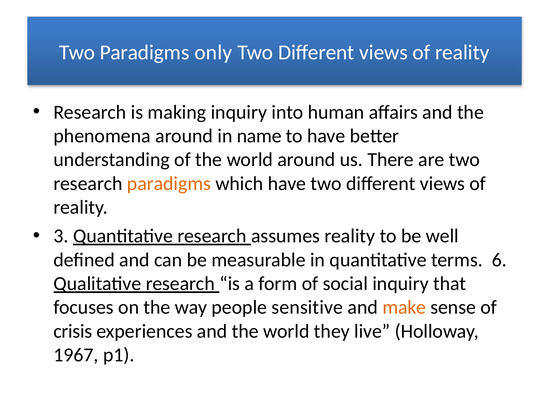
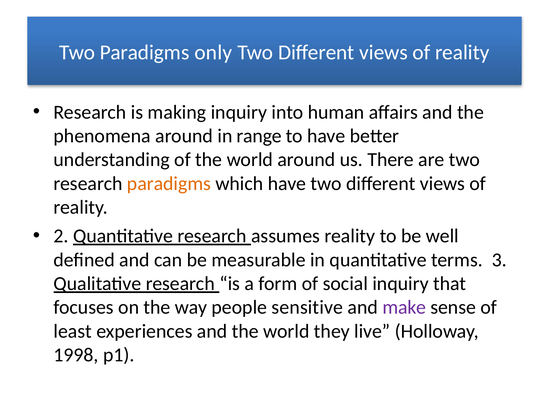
name: name -> range (259, 136)
3: 3 -> 2 (61, 236)
6: 6 -> 3 (499, 260)
make colour: orange -> purple (404, 307)
crisis: crisis -> least (73, 331)
1967: 1967 -> 1998 (76, 355)
